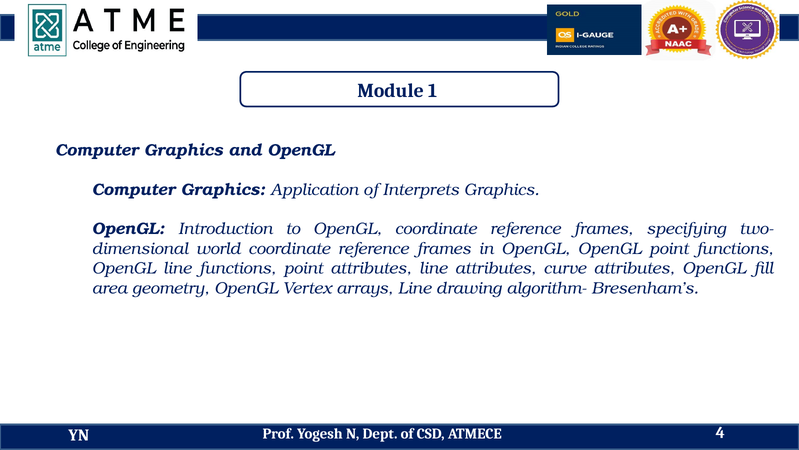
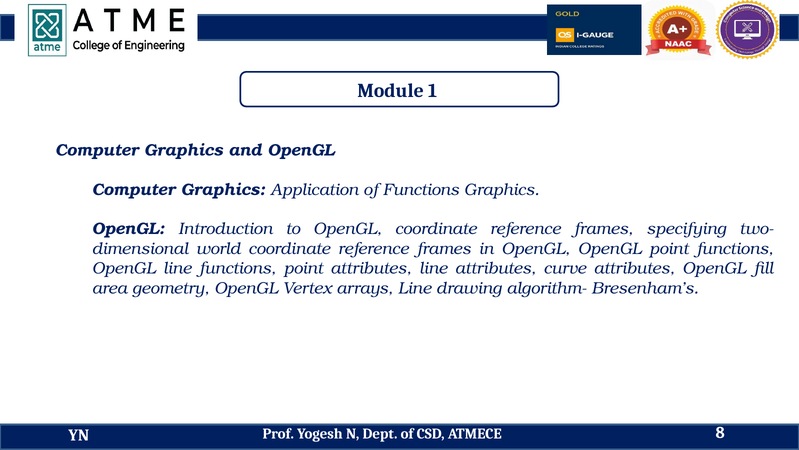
of Interprets: Interprets -> Functions (421, 189)
4: 4 -> 8 (720, 433)
